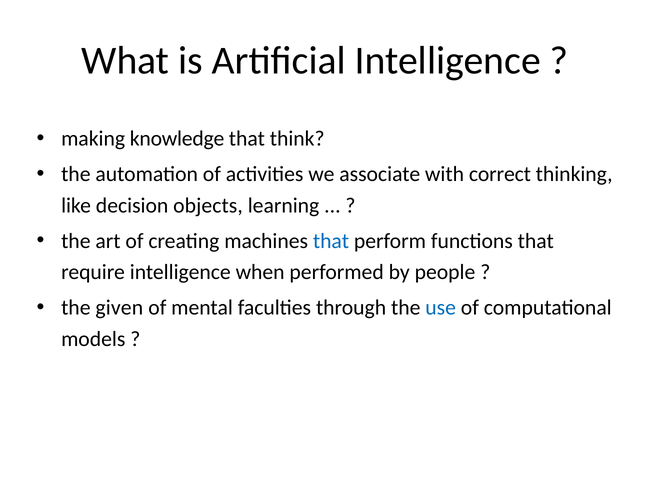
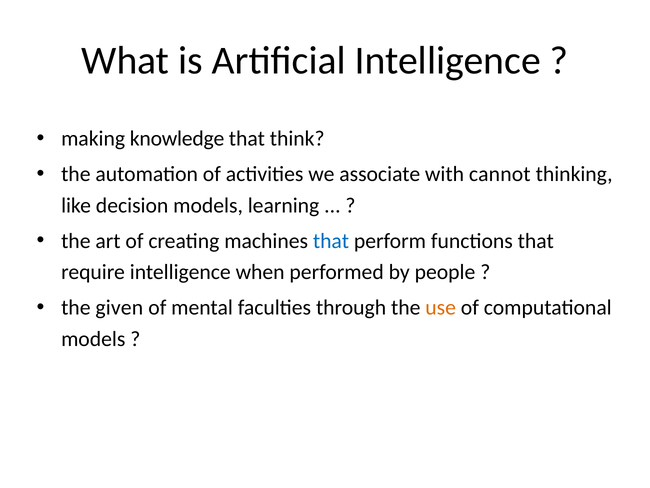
correct: correct -> cannot (500, 174)
decision objects: objects -> models (208, 205)
use colour: blue -> orange (441, 307)
